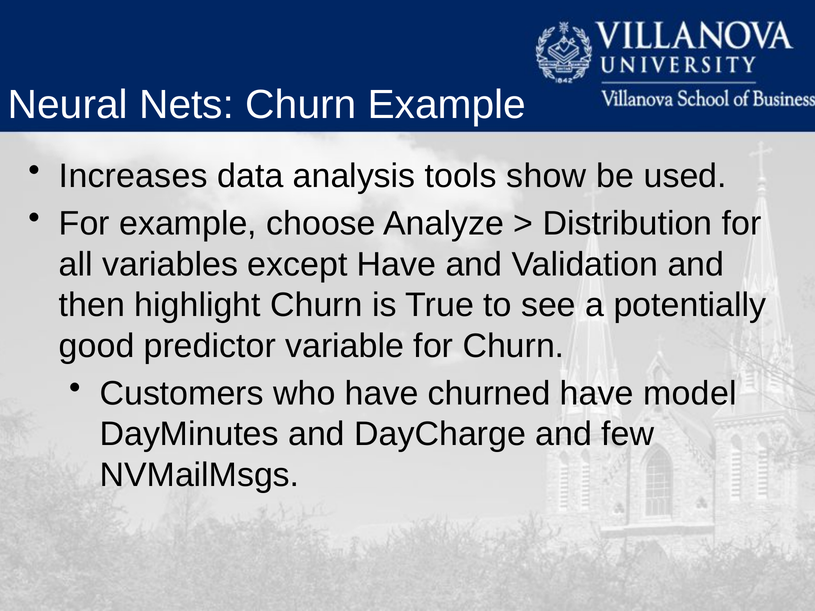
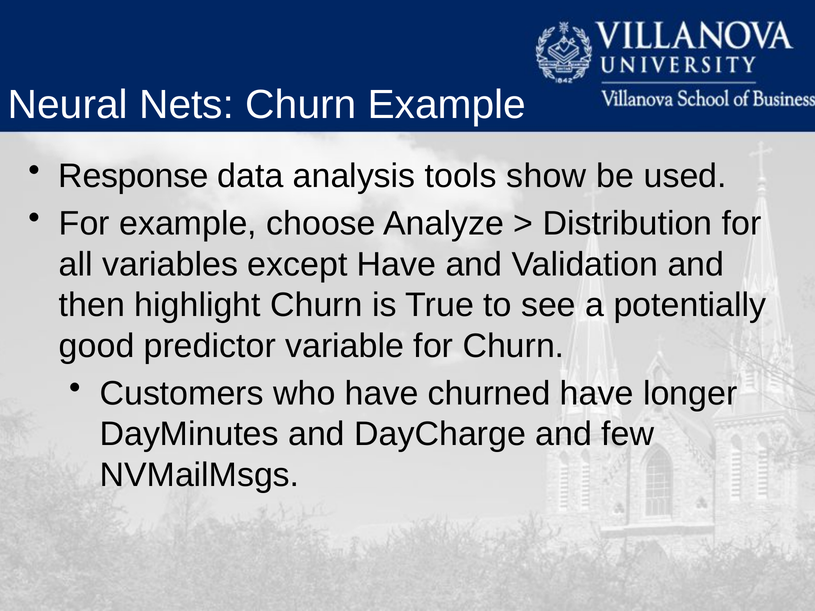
Increases: Increases -> Response (134, 176)
model: model -> longer (690, 394)
